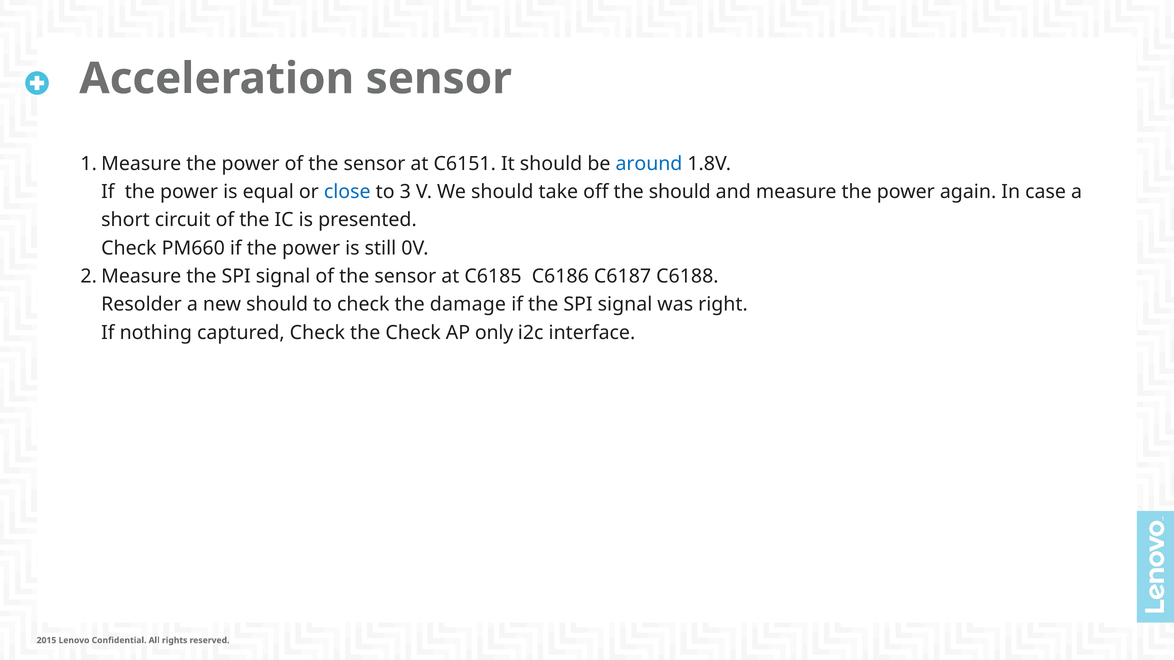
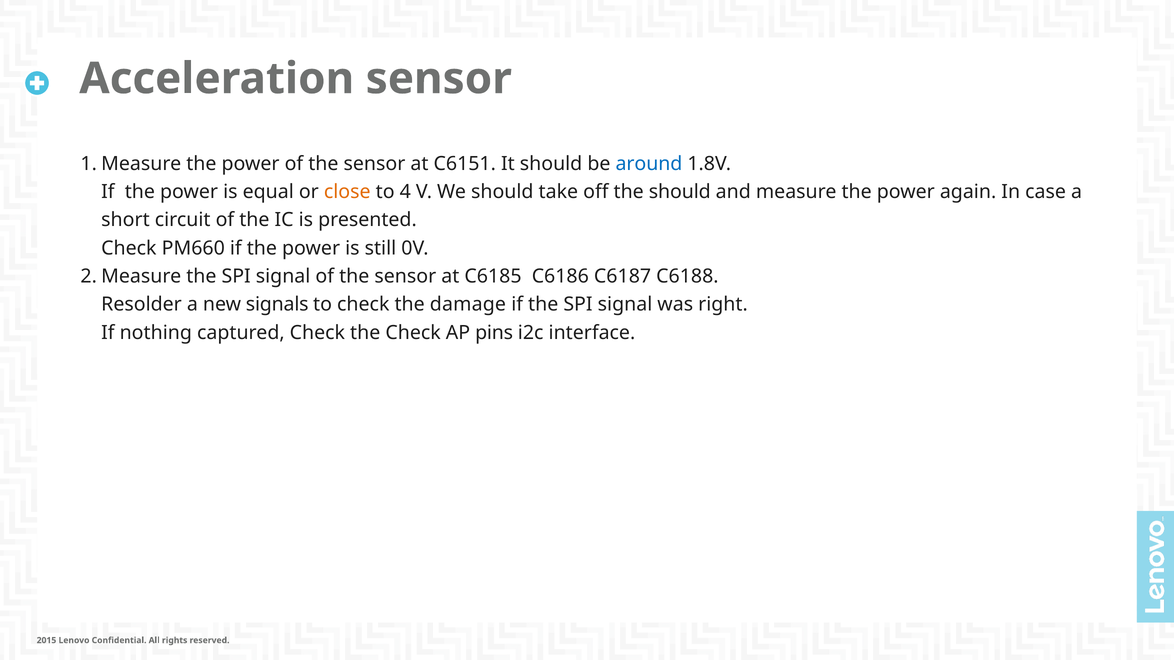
close colour: blue -> orange (347, 192)
3: 3 -> 4 (405, 192)
new should: should -> signals (277, 305)
only: only -> pins (494, 333)
